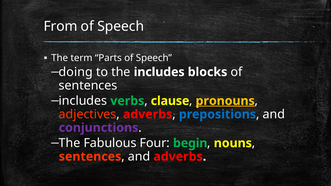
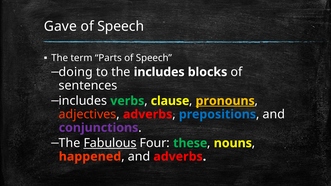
From: From -> Gave (60, 26)
Fabulous underline: none -> present (110, 143)
begin: begin -> these (190, 143)
sentences: sentences -> happened (90, 157)
